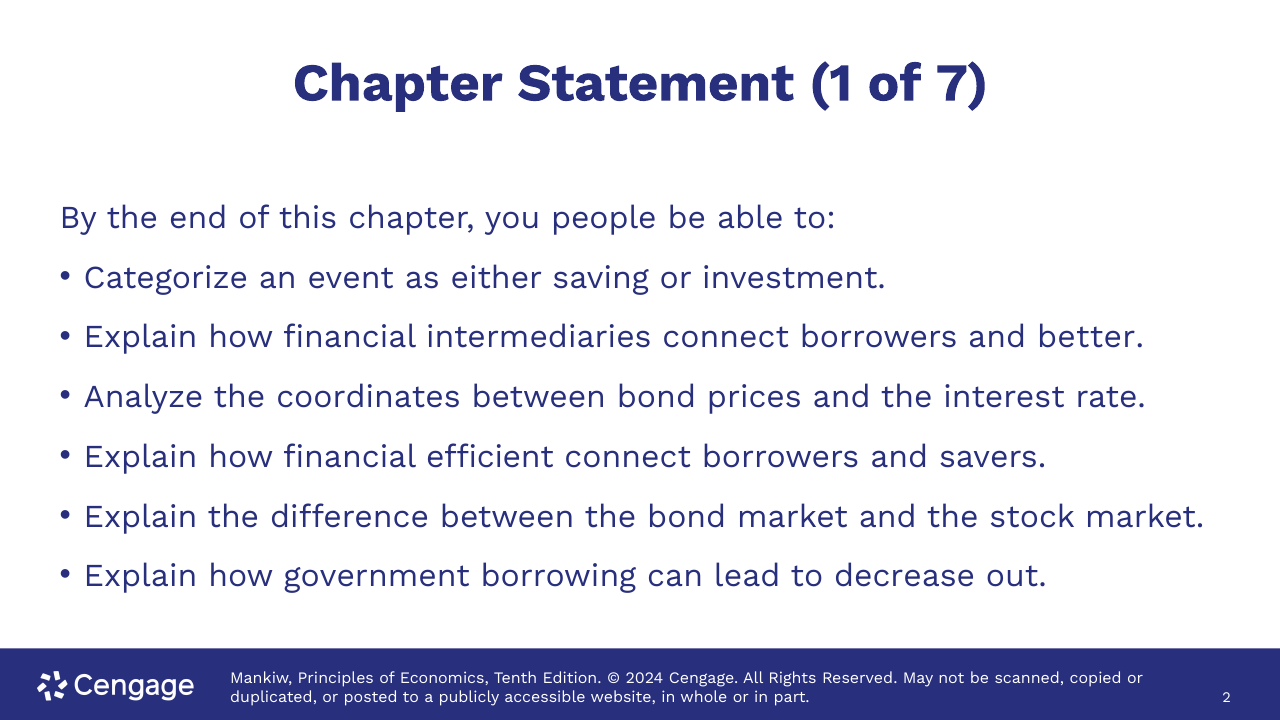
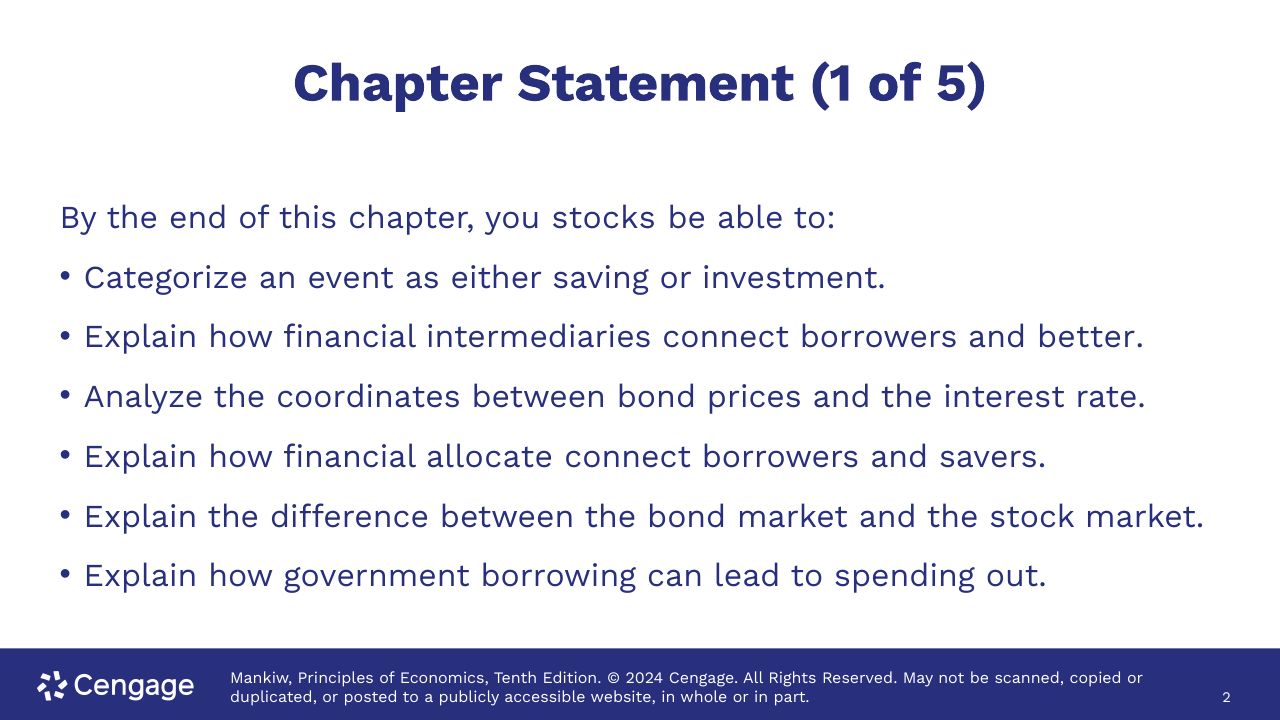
7: 7 -> 5 (962, 83)
people: people -> stocks (604, 218)
efficient: efficient -> allocate (490, 457)
decrease: decrease -> spending (905, 576)
